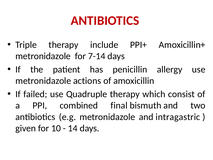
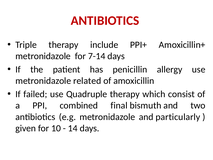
actions: actions -> related (87, 81)
intragastric: intragastric -> particularly (178, 117)
